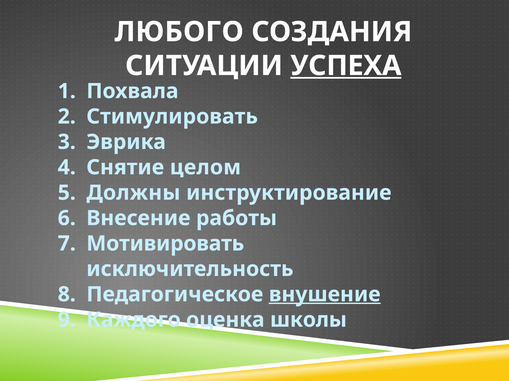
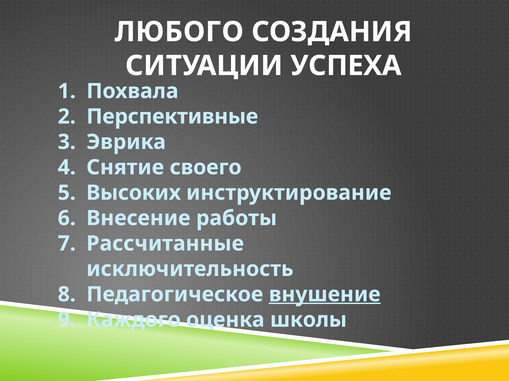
УСПЕХА underline: present -> none (346, 66)
Стимулировать: Стимулировать -> Перспективные (172, 117)
целом: целом -> своего (206, 168)
Должны: Должны -> Высоких (134, 193)
Мотивировать: Мотивировать -> Рассчитанные (165, 244)
